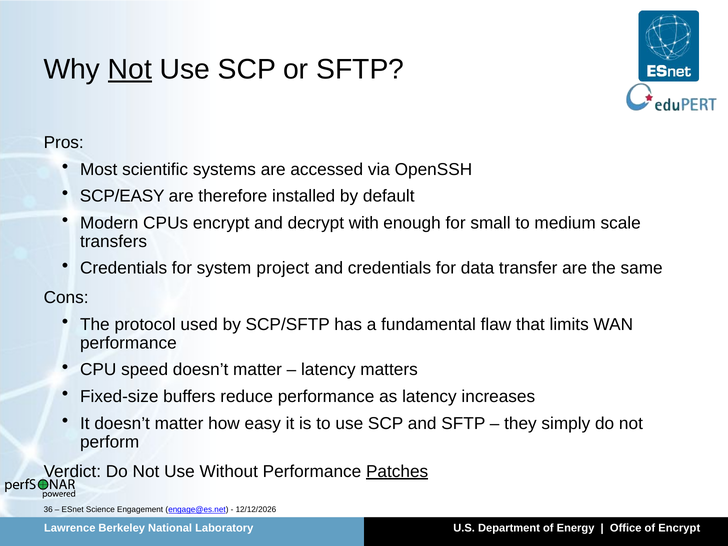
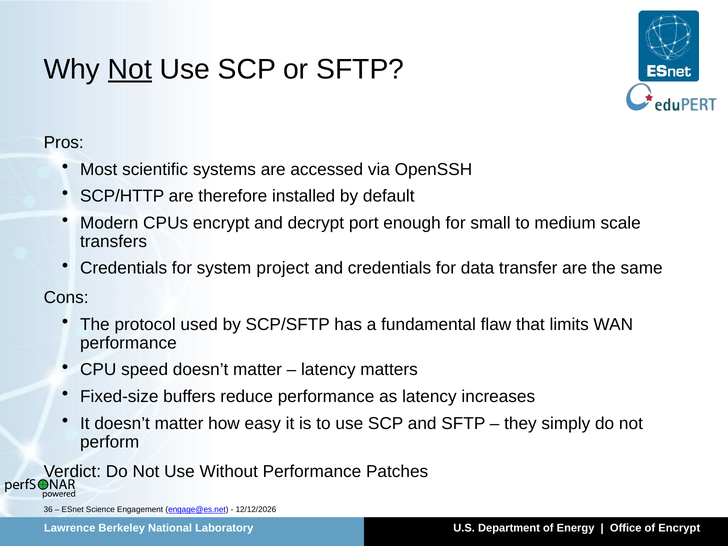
SCP/EASY: SCP/EASY -> SCP/HTTP (122, 196)
with: with -> port (364, 223)
Patches underline: present -> none (397, 471)
